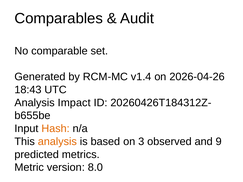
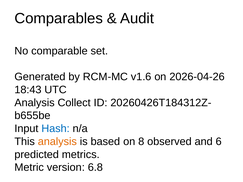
v1.4: v1.4 -> v1.6 (141, 77)
Impact: Impact -> Collect (74, 103)
Hash colour: orange -> blue (56, 129)
3: 3 -> 8 (141, 142)
9: 9 -> 6 (219, 142)
8.0: 8.0 -> 6.8 (95, 168)
